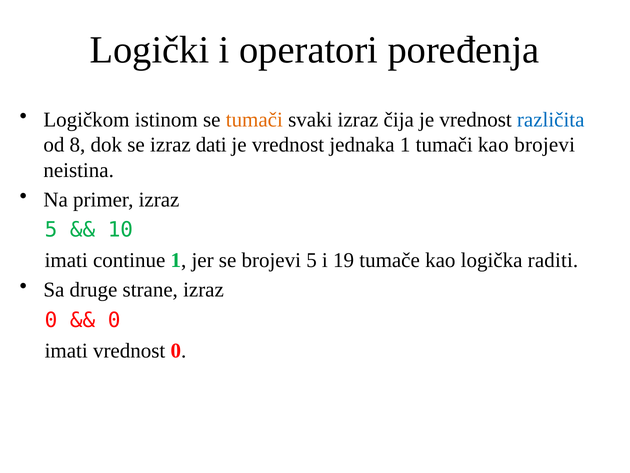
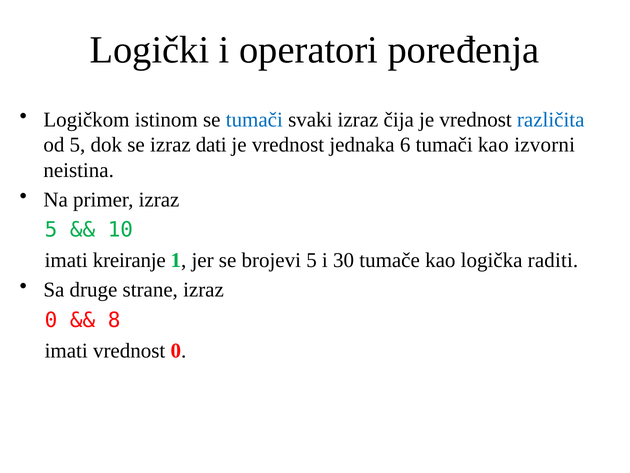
tumači colour: orange -> blue (254, 120)
od 8: 8 -> 5 (77, 145)
jednaka 1: 1 -> 6 (405, 145)
kao brojevi: brojevi -> izvorni (545, 145)
continue: continue -> kreiranje (129, 260)
19: 19 -> 30 (344, 260)
0: 0 -> 8 (114, 320)
